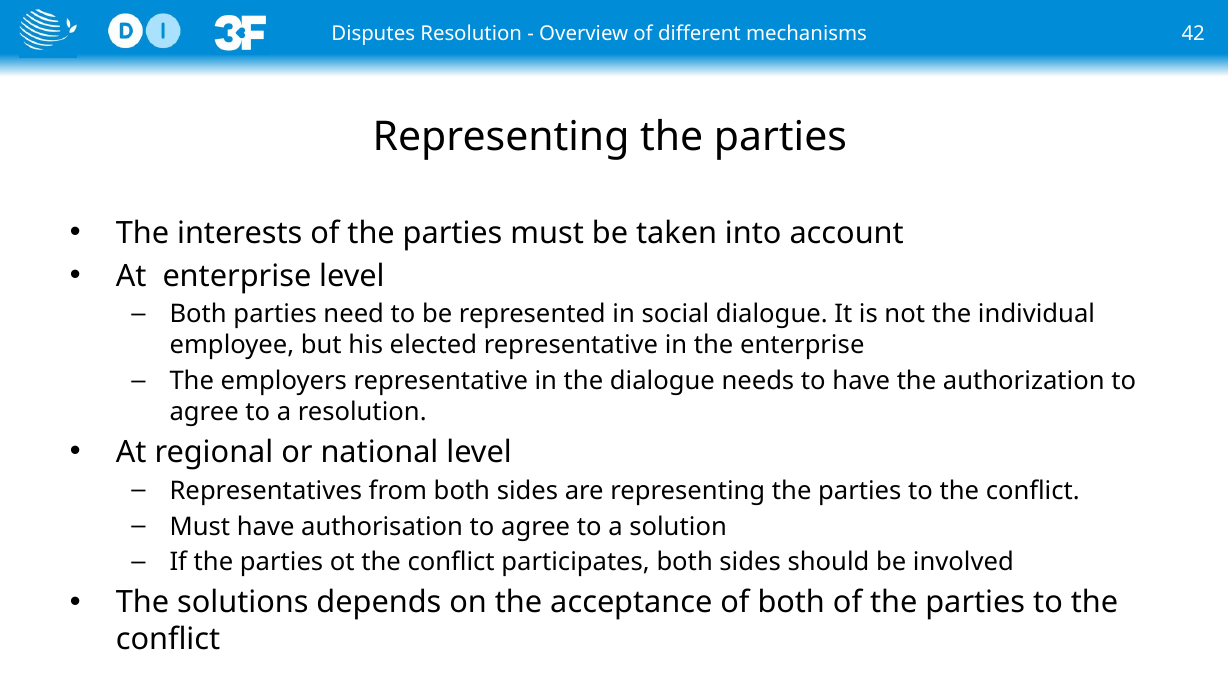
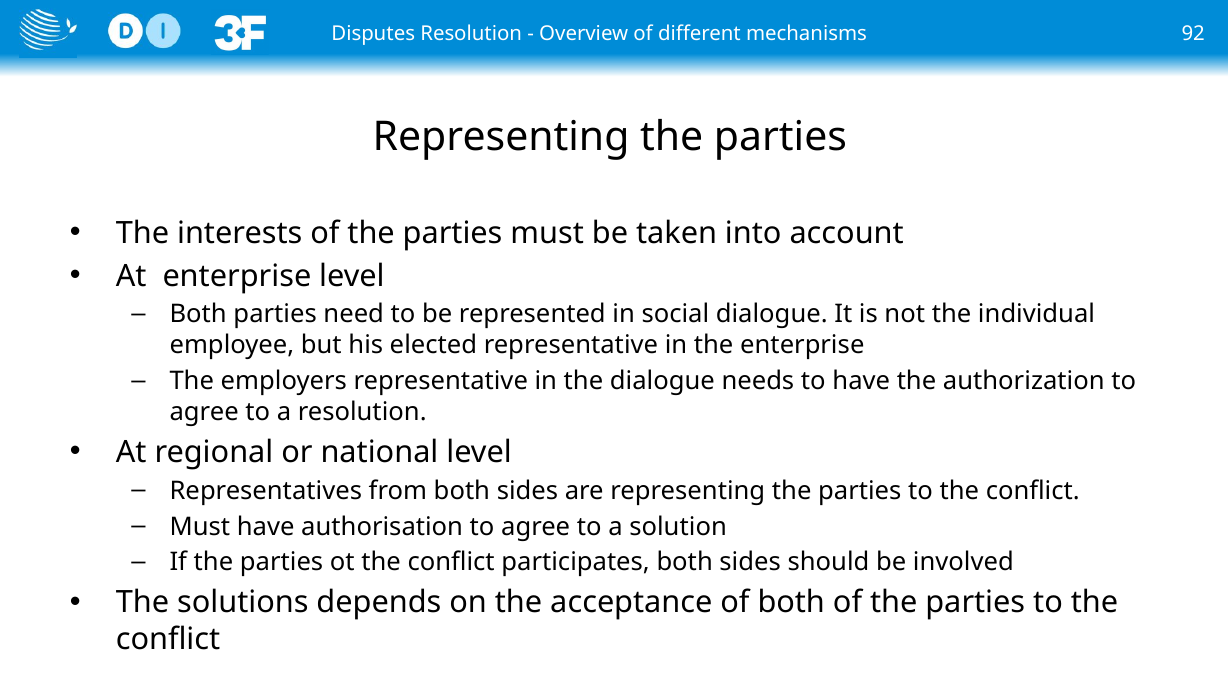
42: 42 -> 92 (1193, 33)
